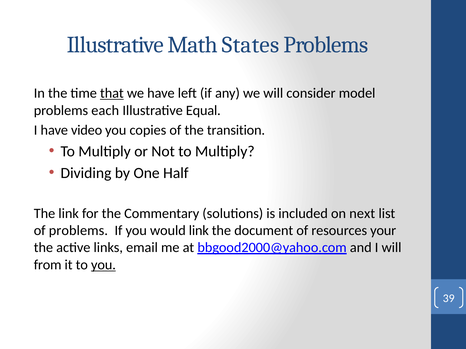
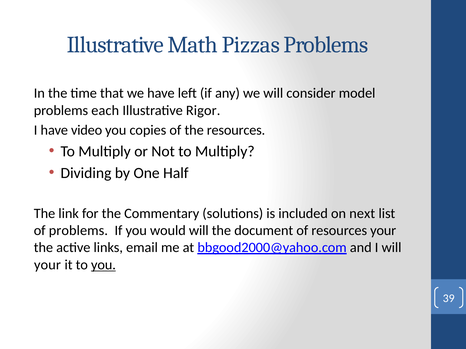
States: States -> Pizzas (251, 45)
that underline: present -> none (112, 93)
Equal: Equal -> Rigor (203, 110)
the transition: transition -> resources (236, 130)
would link: link -> will (199, 231)
from: from -> your (47, 265)
